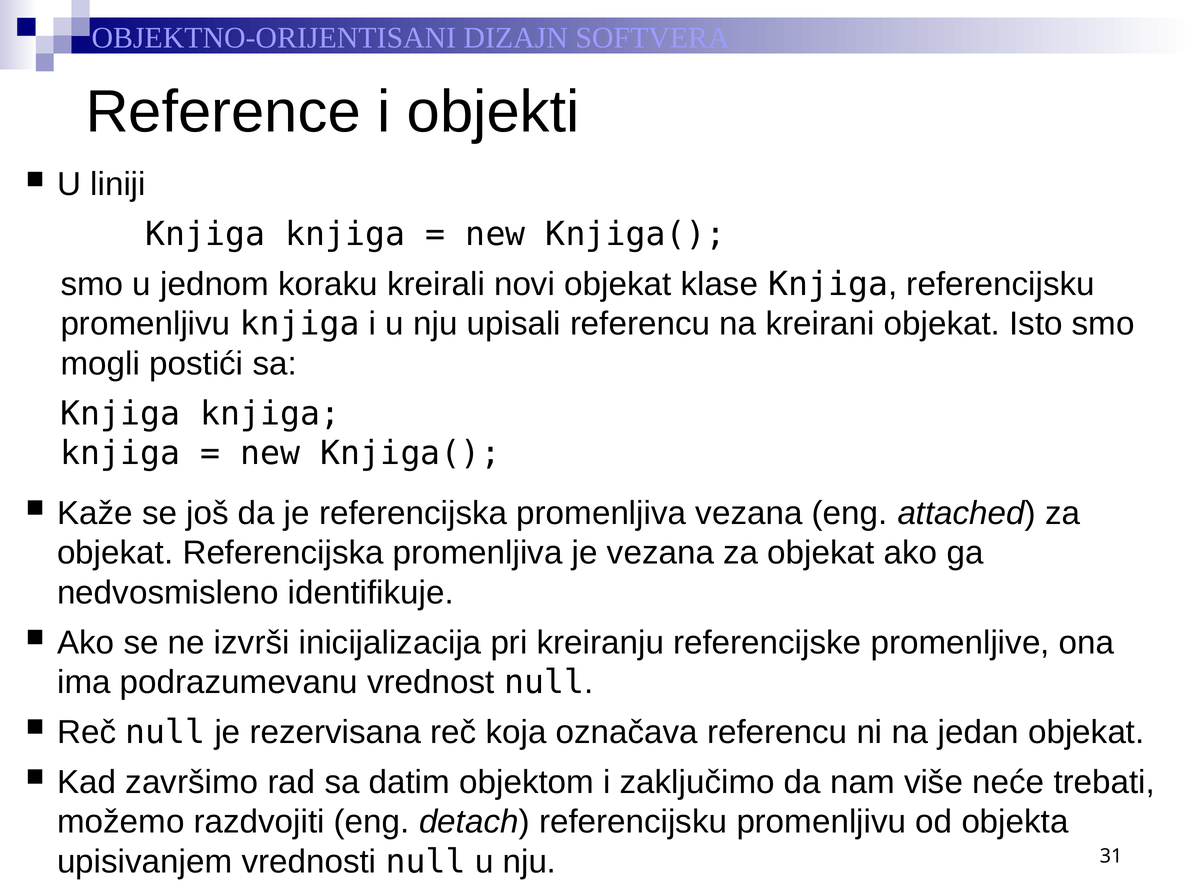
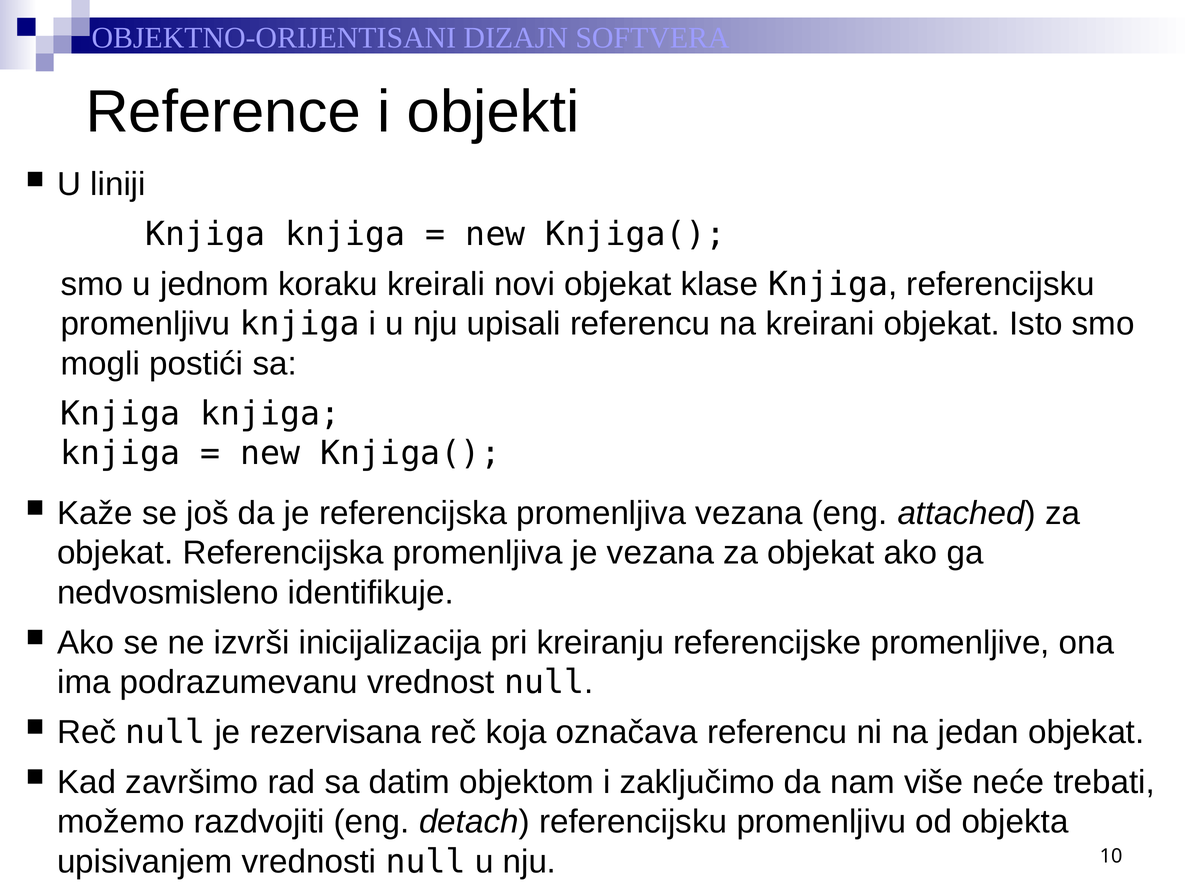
31: 31 -> 10 (1111, 856)
